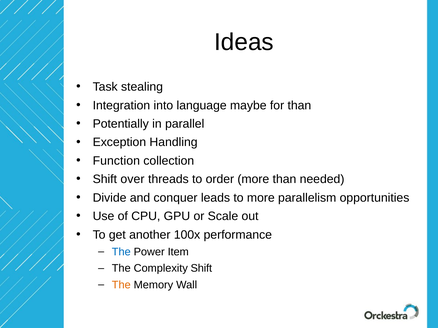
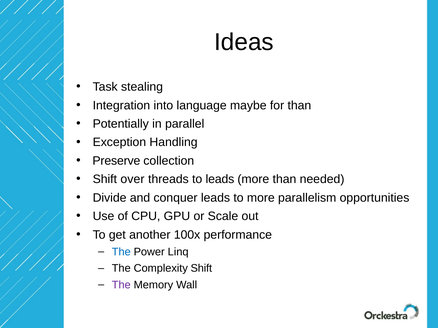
Function: Function -> Preserve (116, 161)
to order: order -> leads (220, 180)
Item: Item -> Linq (178, 252)
The colour: orange -> purple (121, 285)
